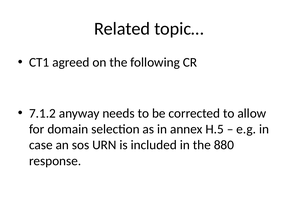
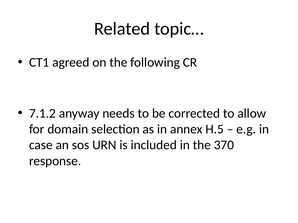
880: 880 -> 370 (224, 145)
